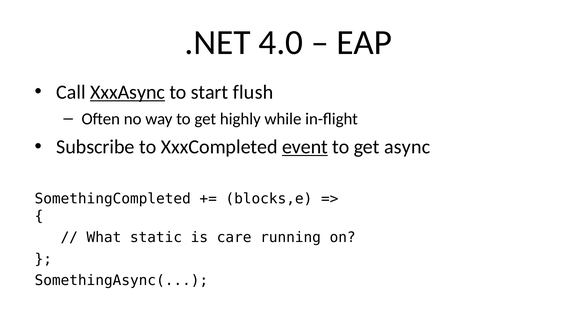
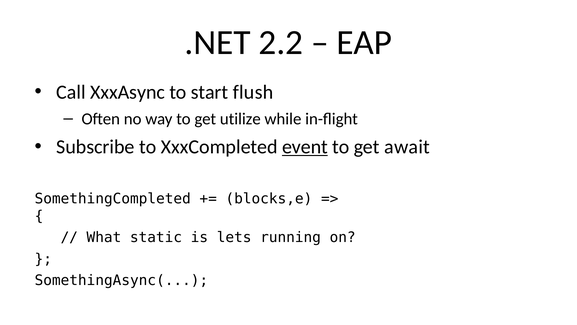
4.0: 4.0 -> 2.2 (281, 42)
XxxAsync underline: present -> none (128, 92)
highly: highly -> utilize (240, 119)
async: async -> await (407, 147)
care: care -> lets (234, 237)
